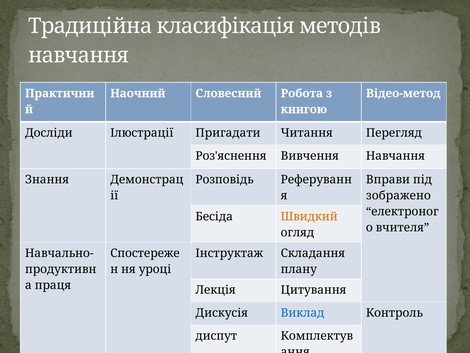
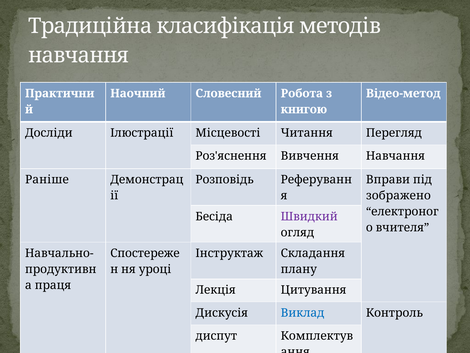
Пригадати: Пригадати -> Місцевості (228, 133)
Знання: Знання -> Раніше (47, 179)
Швидкий colour: orange -> purple (309, 216)
